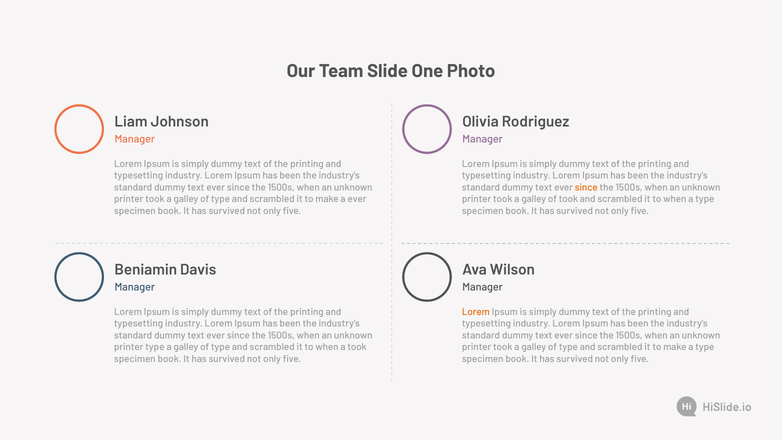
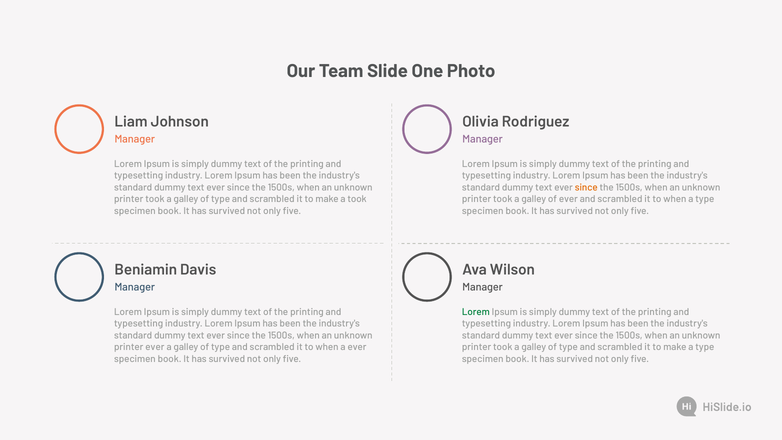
a ever: ever -> took (357, 199)
of took: took -> ever (568, 199)
Lorem colour: orange -> green (476, 312)
printer type: type -> ever (155, 347)
a took: took -> ever (357, 347)
